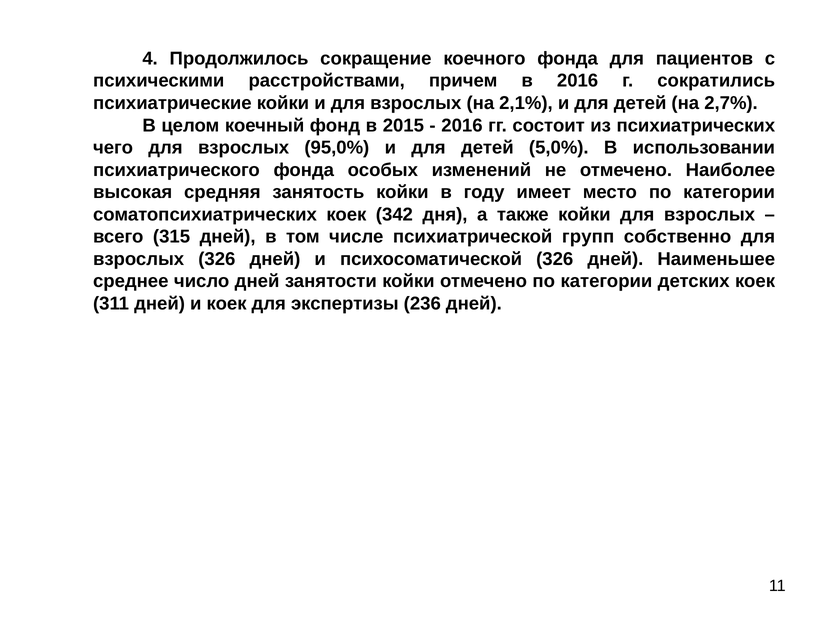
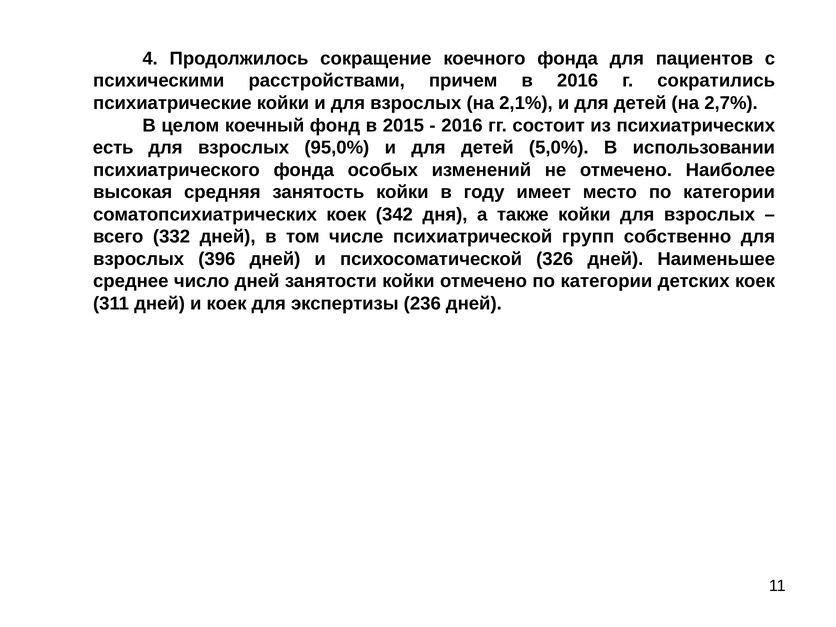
чего: чего -> есть (113, 148)
315: 315 -> 332 (172, 237)
взрослых 326: 326 -> 396 (217, 259)
